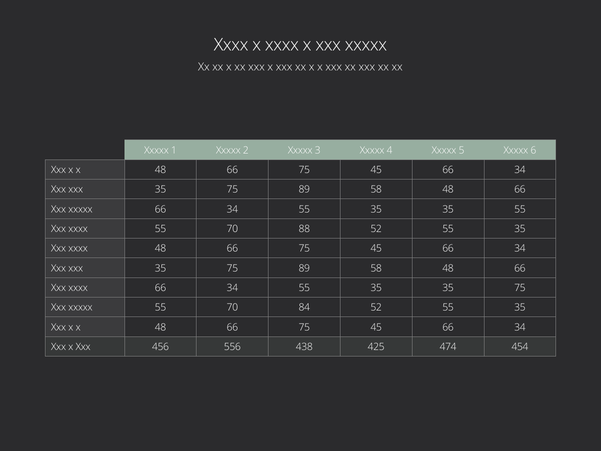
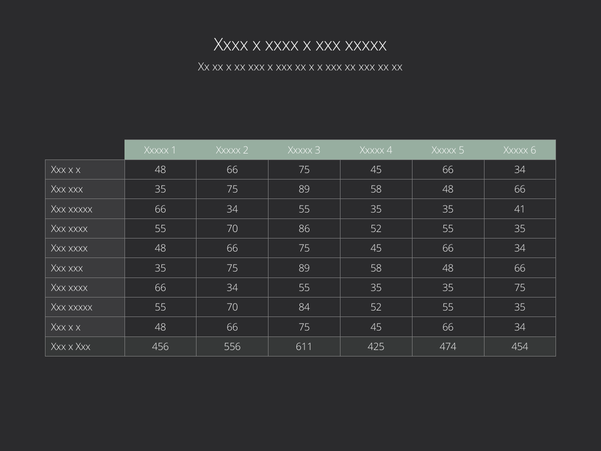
35 55: 55 -> 41 (520, 209)
88: 88 -> 86 (304, 229)
438: 438 -> 611 (304, 347)
